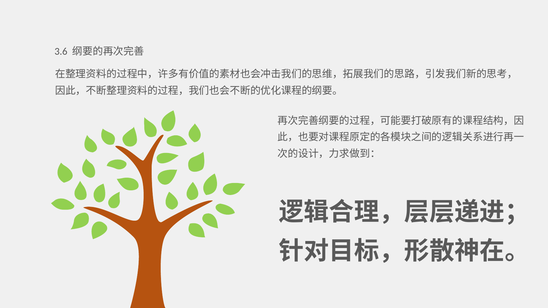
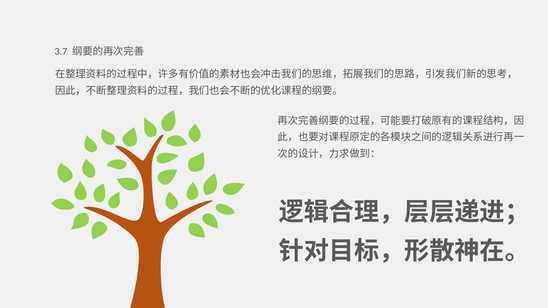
3.6: 3.6 -> 3.7 (61, 51)
